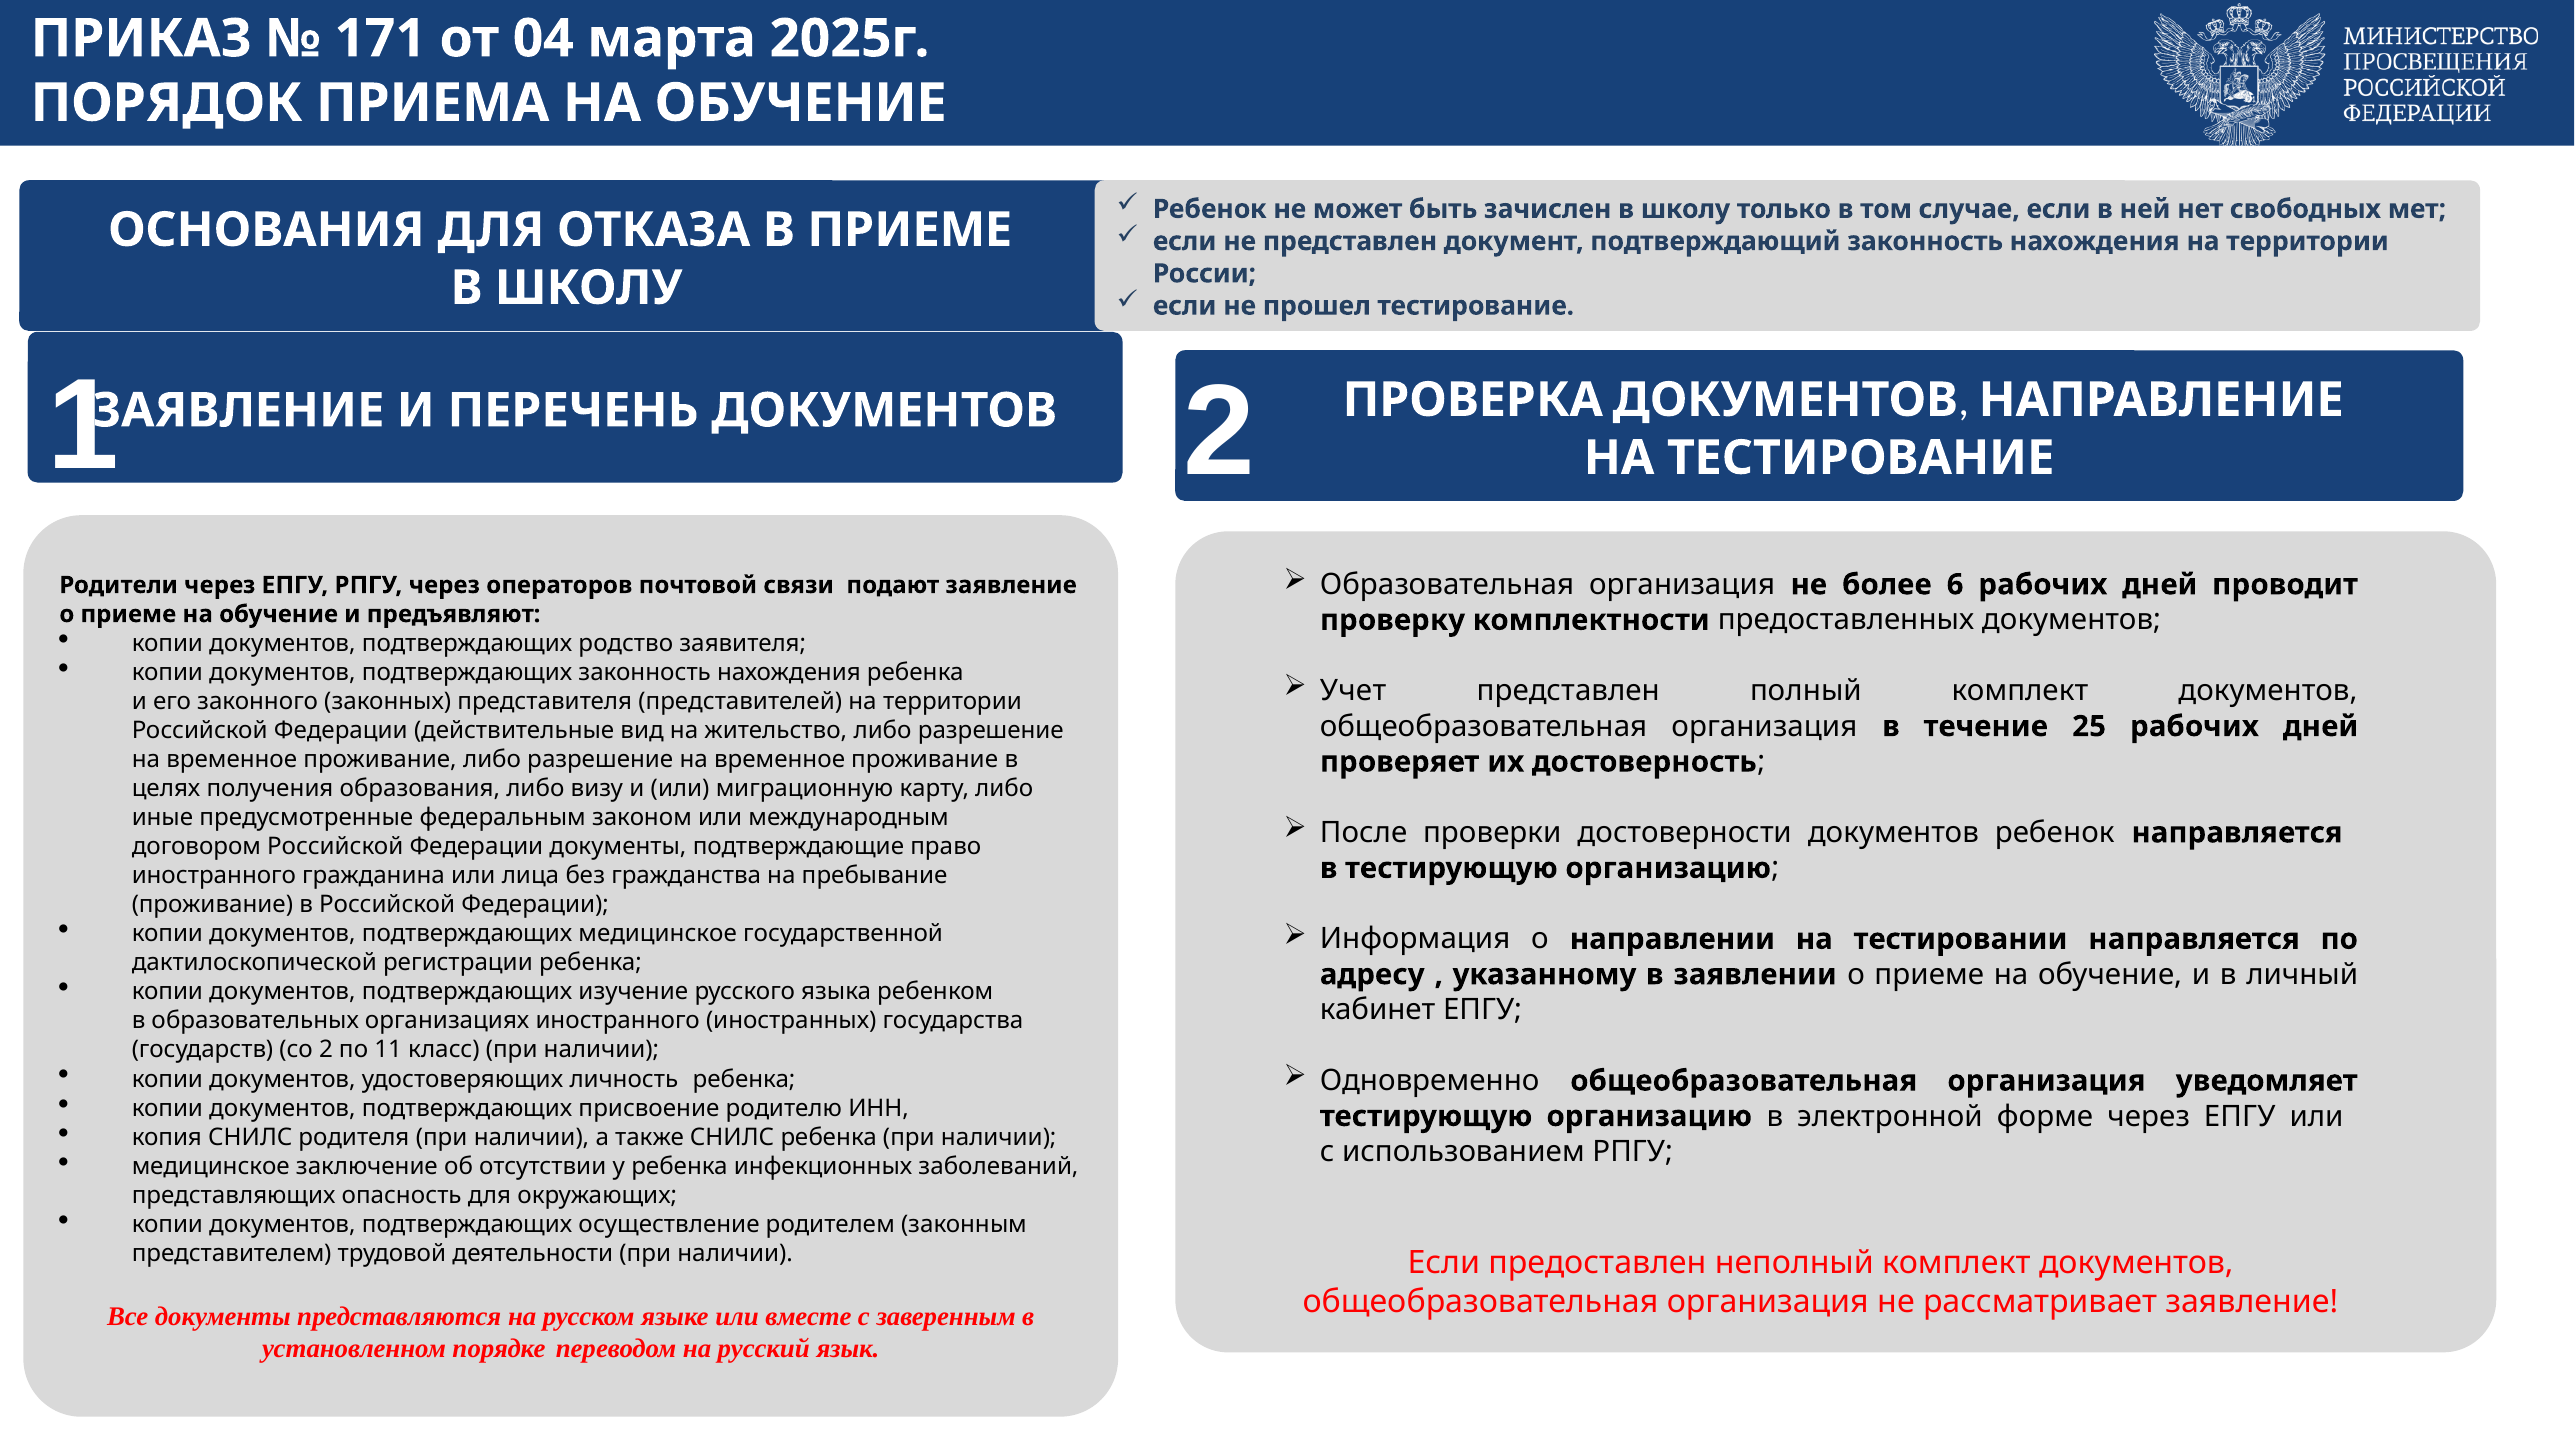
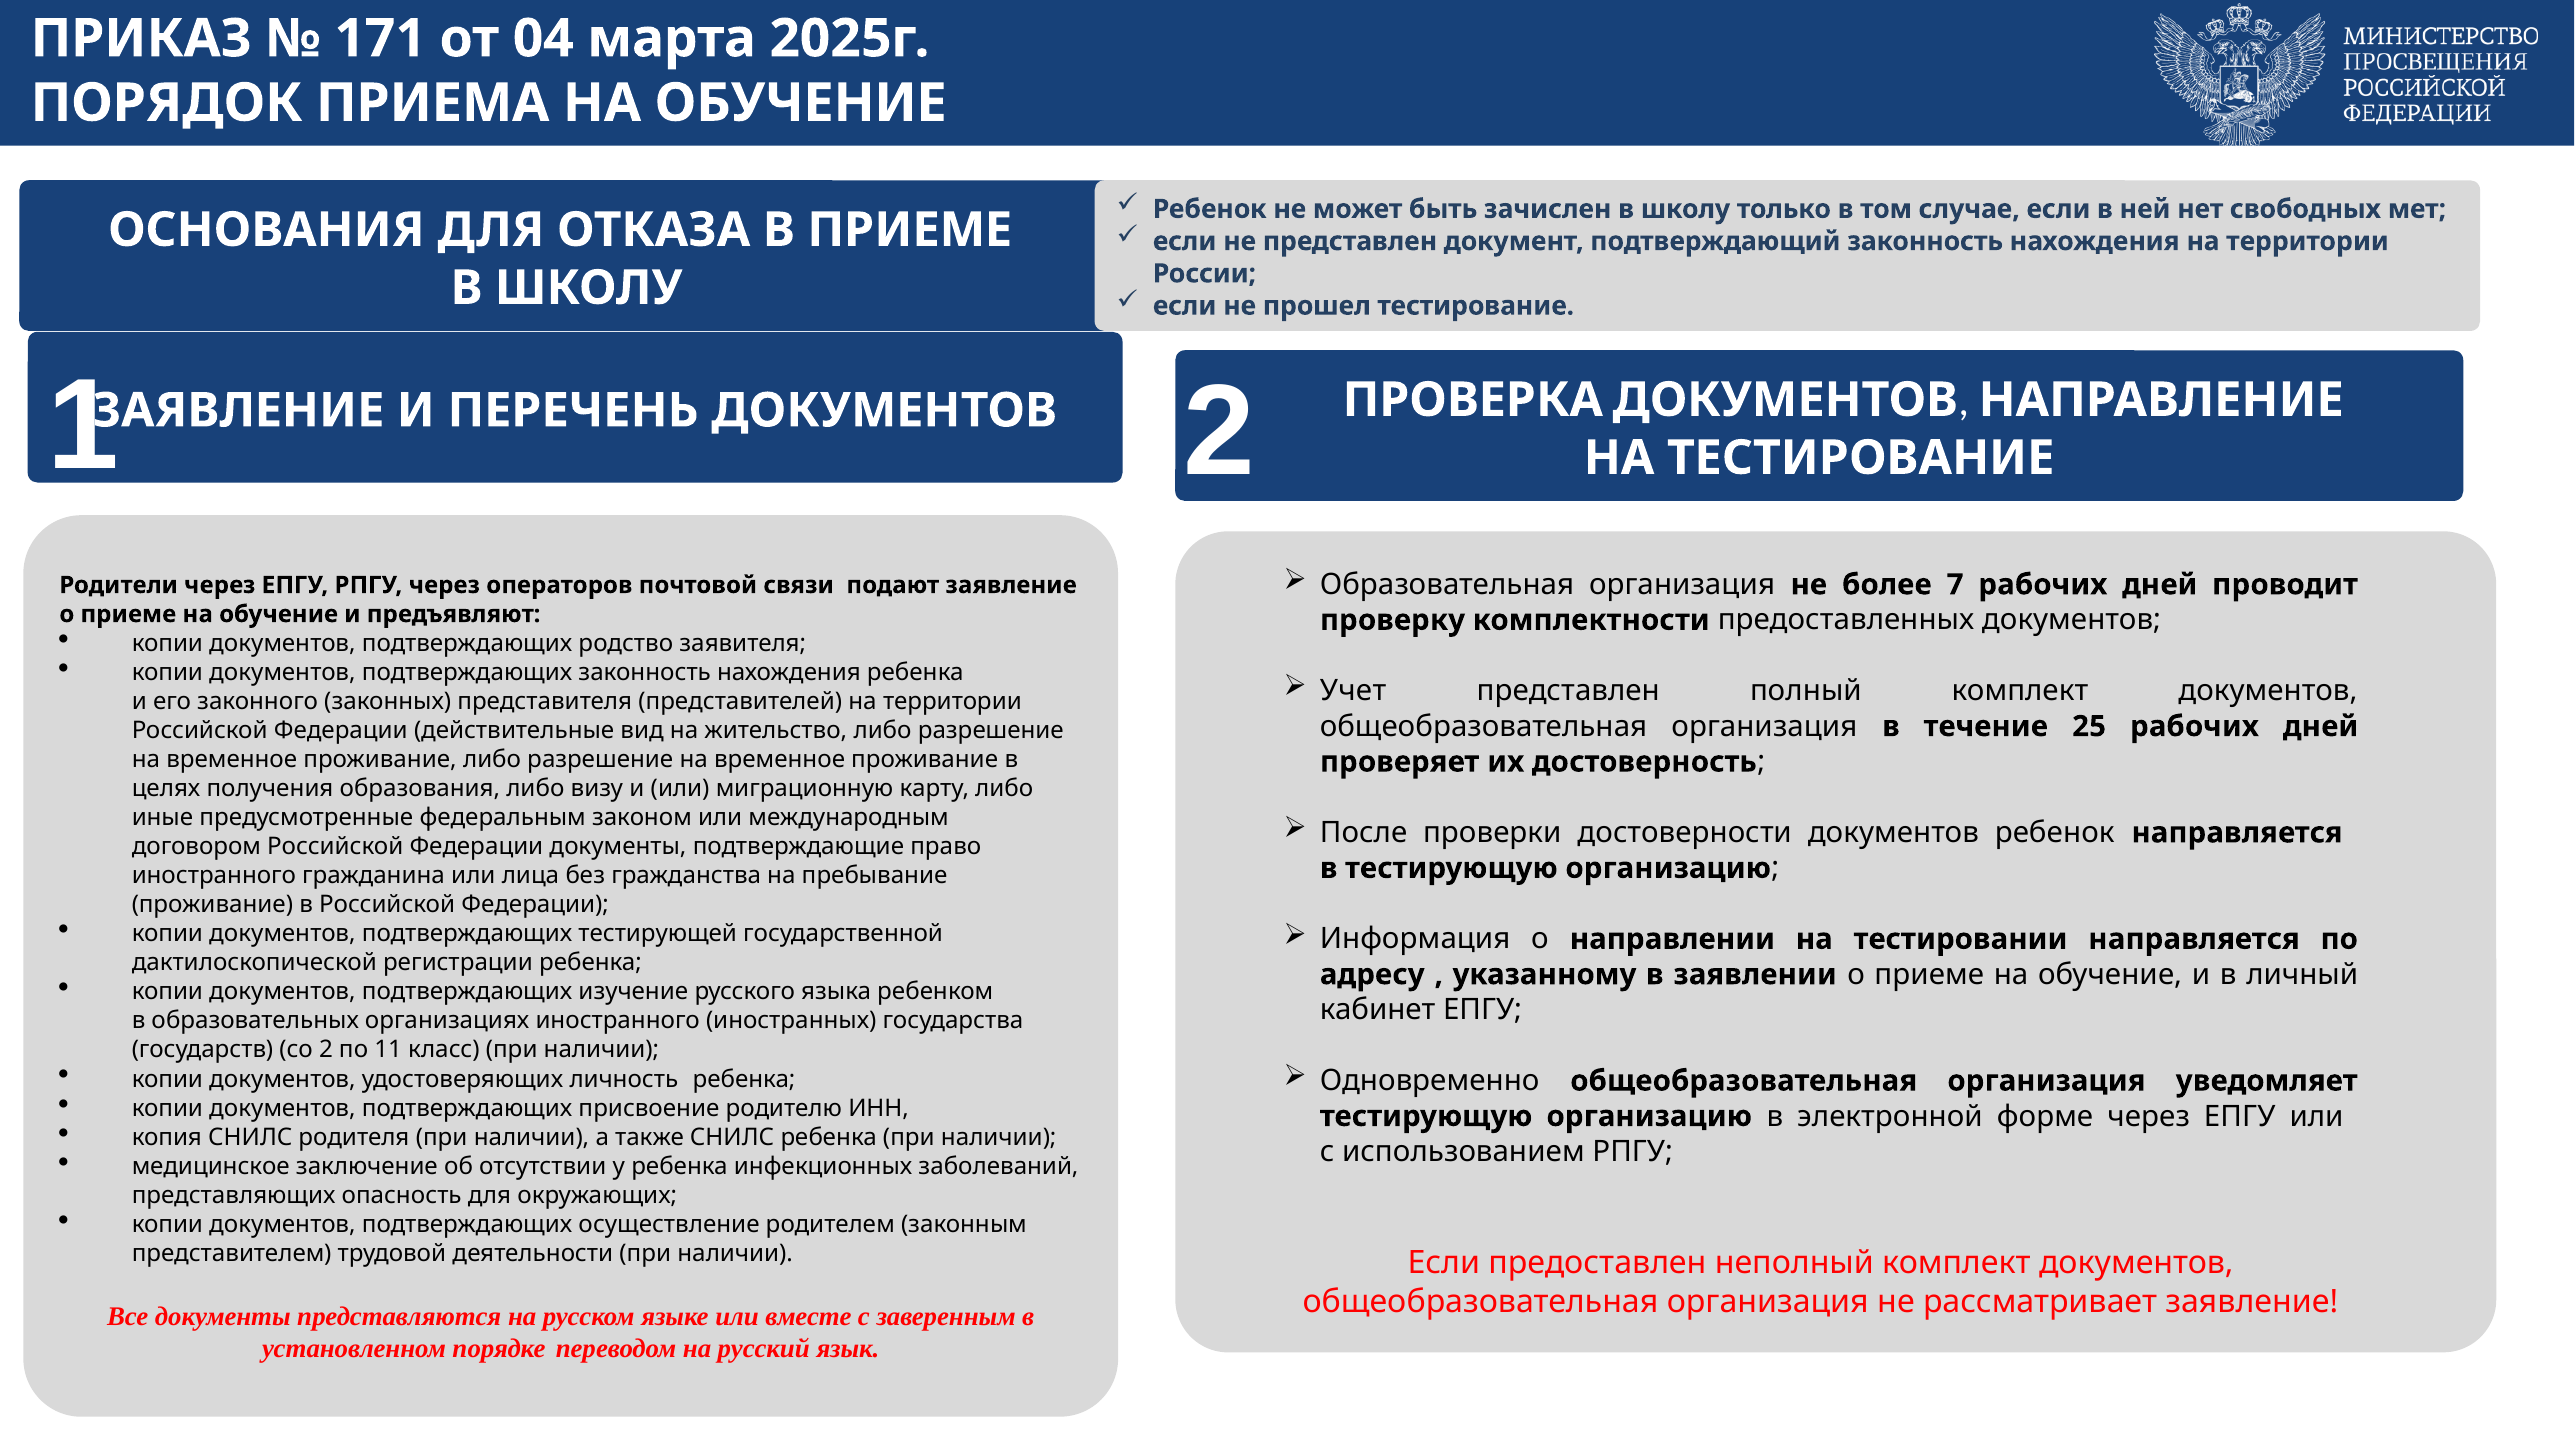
6: 6 -> 7 (1955, 585)
подтверждающих медицинское: медицинское -> тестирующей (658, 934)
